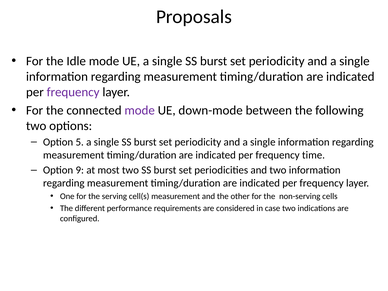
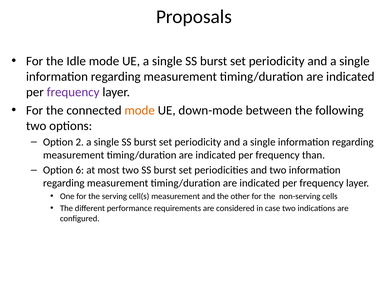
mode colour: purple -> orange (140, 110)
5: 5 -> 2 (80, 142)
time: time -> than (314, 155)
9: 9 -> 6 (80, 170)
